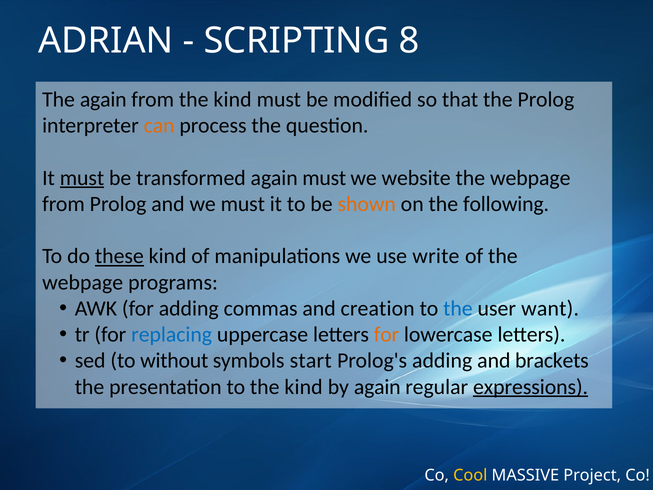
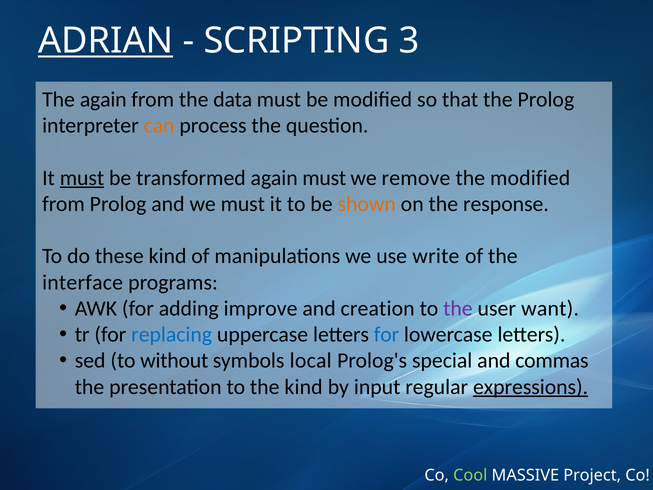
ADRIAN underline: none -> present (106, 41)
8: 8 -> 3 (409, 41)
from the kind: kind -> data (233, 99)
website: website -> remove (416, 178)
webpage: webpage -> modified (530, 178)
following: following -> response (506, 204)
these underline: present -> none (119, 256)
webpage: webpage -> interface (83, 282)
commas: commas -> improve (261, 308)
the colour: blue -> purple (458, 308)
for colour: orange -> blue (386, 334)
start: start -> local (311, 361)
Prolog's adding: adding -> special (442, 361)
brackets: brackets -> commas (552, 361)
by again: again -> input (377, 387)
Cool colour: yellow -> light green (470, 475)
